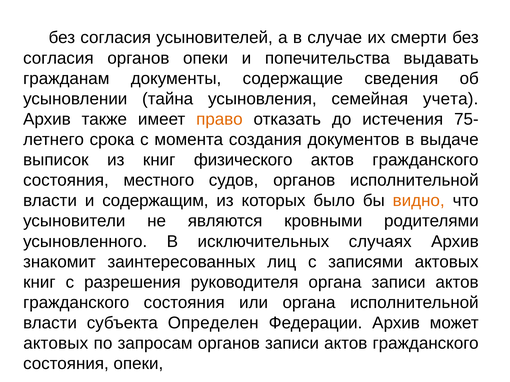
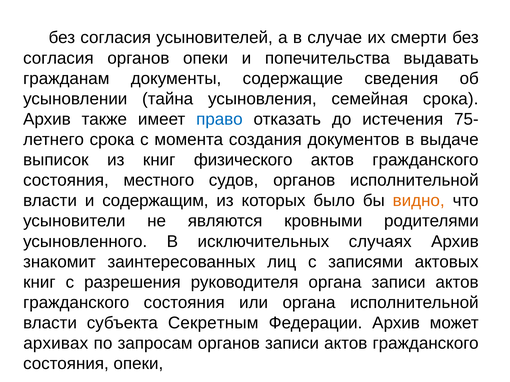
семейная учета: учета -> срока (451, 99)
право colour: orange -> blue (219, 119)
Определен: Определен -> Секретным (213, 323)
актовых: актовых -> архивах (56, 344)
